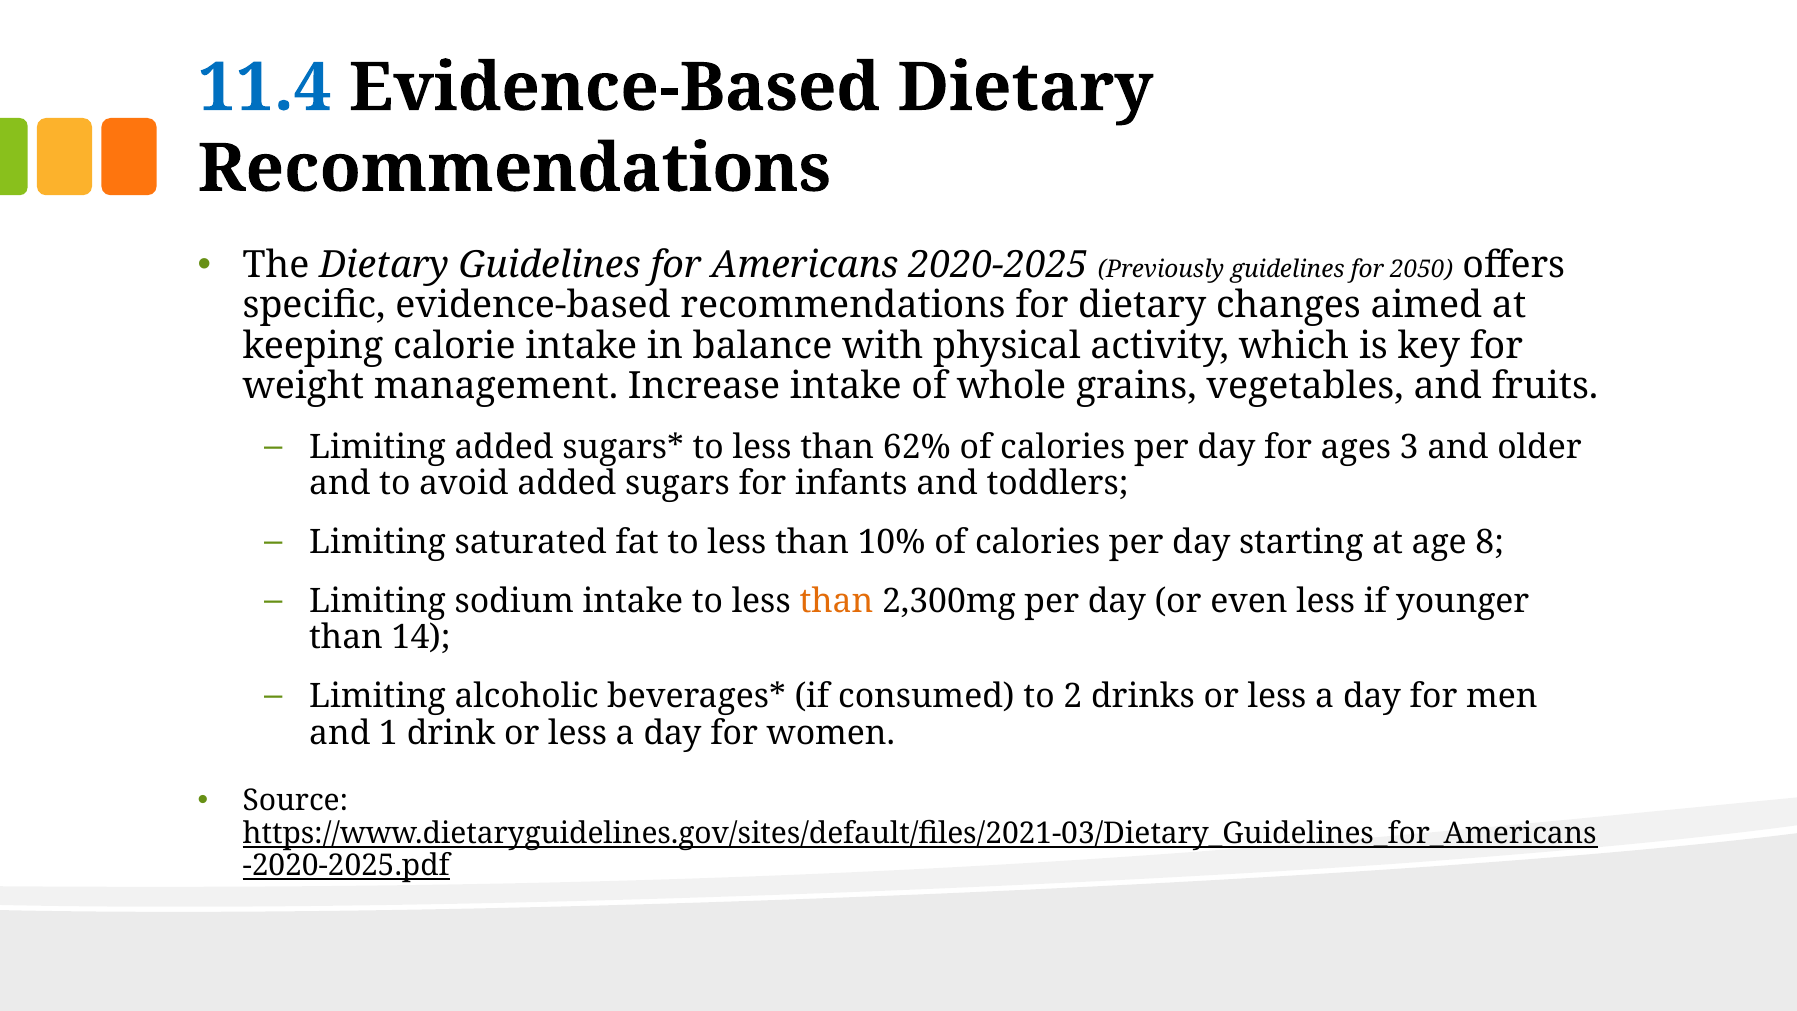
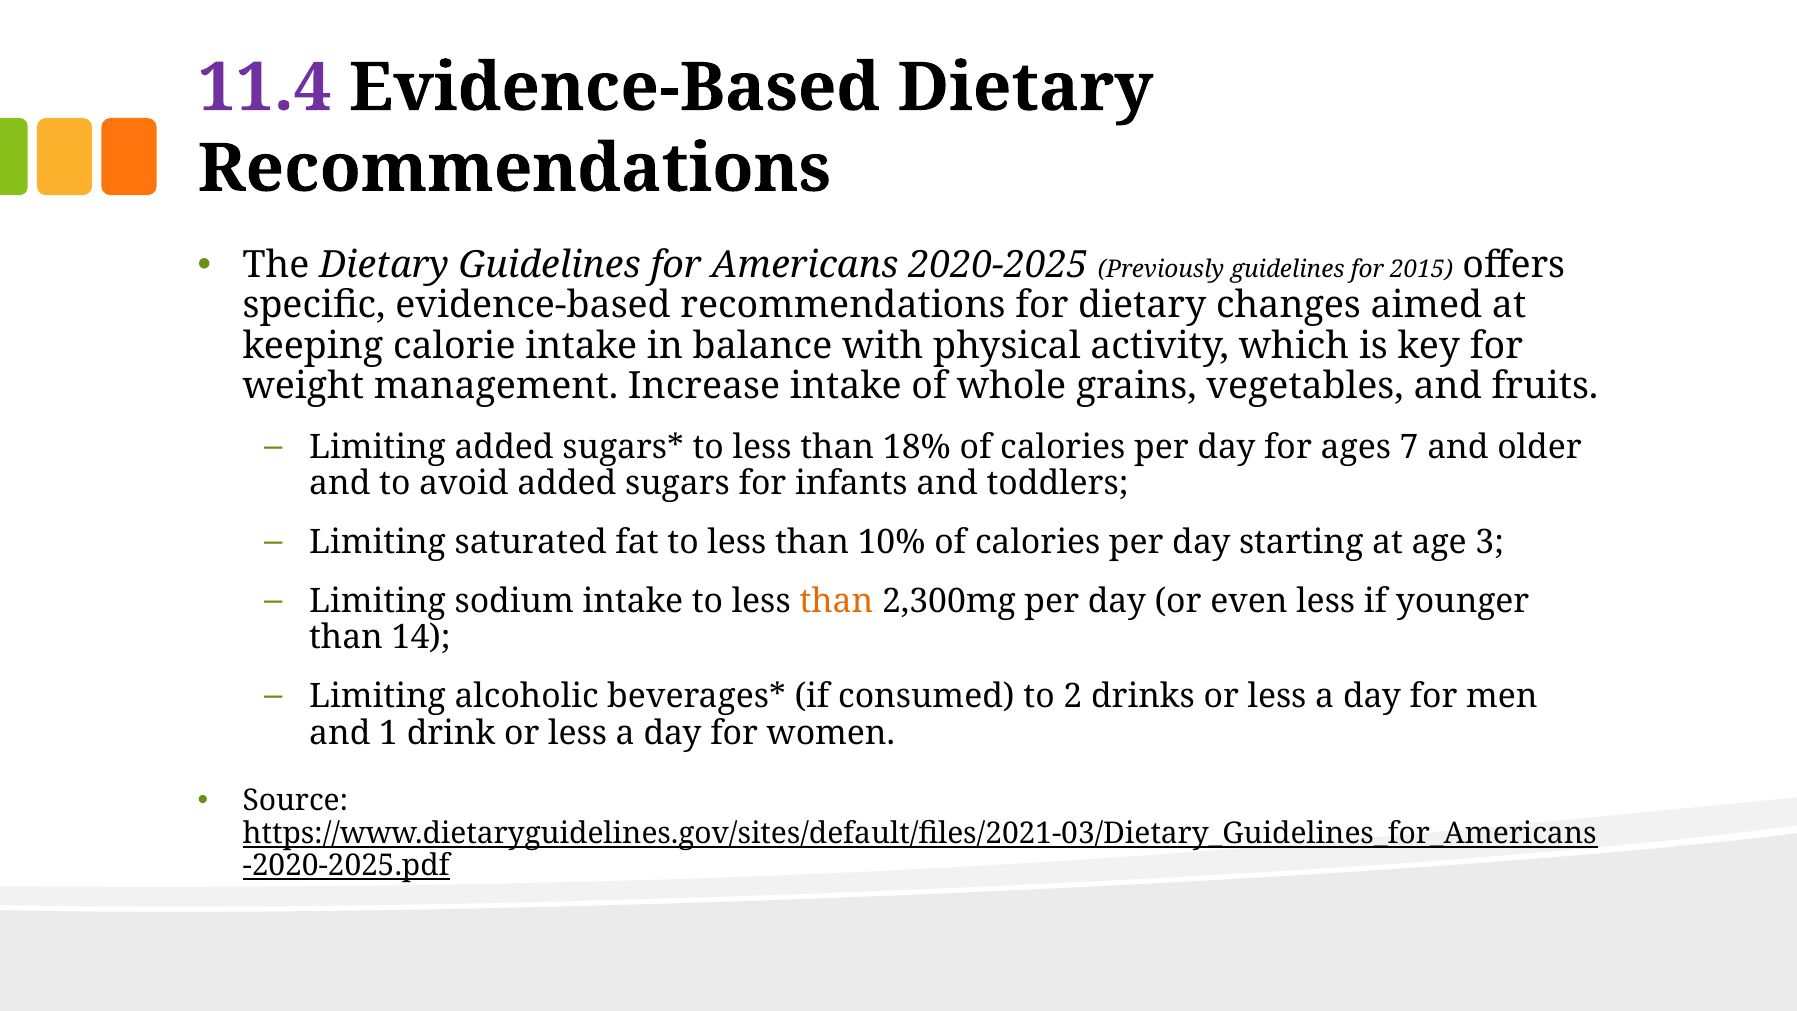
11.4 colour: blue -> purple (265, 88)
2050: 2050 -> 2015 (1422, 269)
62%: 62% -> 18% (917, 447)
3: 3 -> 7 (1409, 447)
8: 8 -> 3 (1490, 542)
